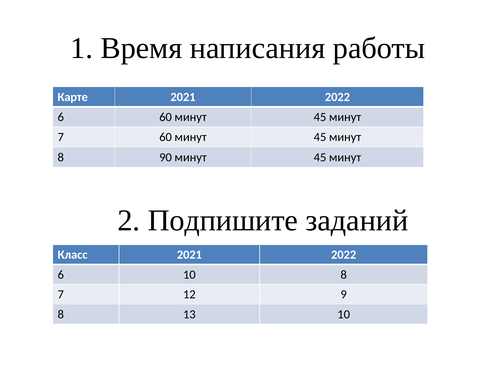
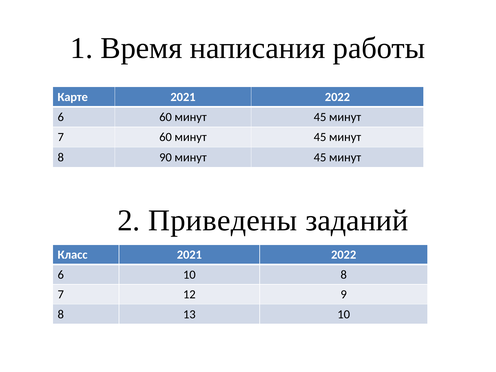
Подпишите: Подпишите -> Приведены (223, 220)
